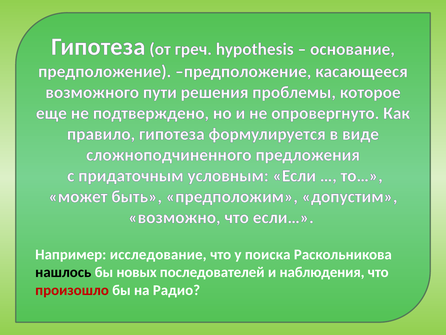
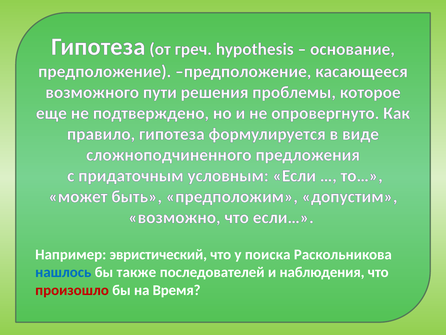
исследование: исследование -> эвристический (158, 254)
нашлось colour: black -> blue (63, 272)
новых: новых -> также (136, 272)
Радио: Радио -> Время (177, 290)
